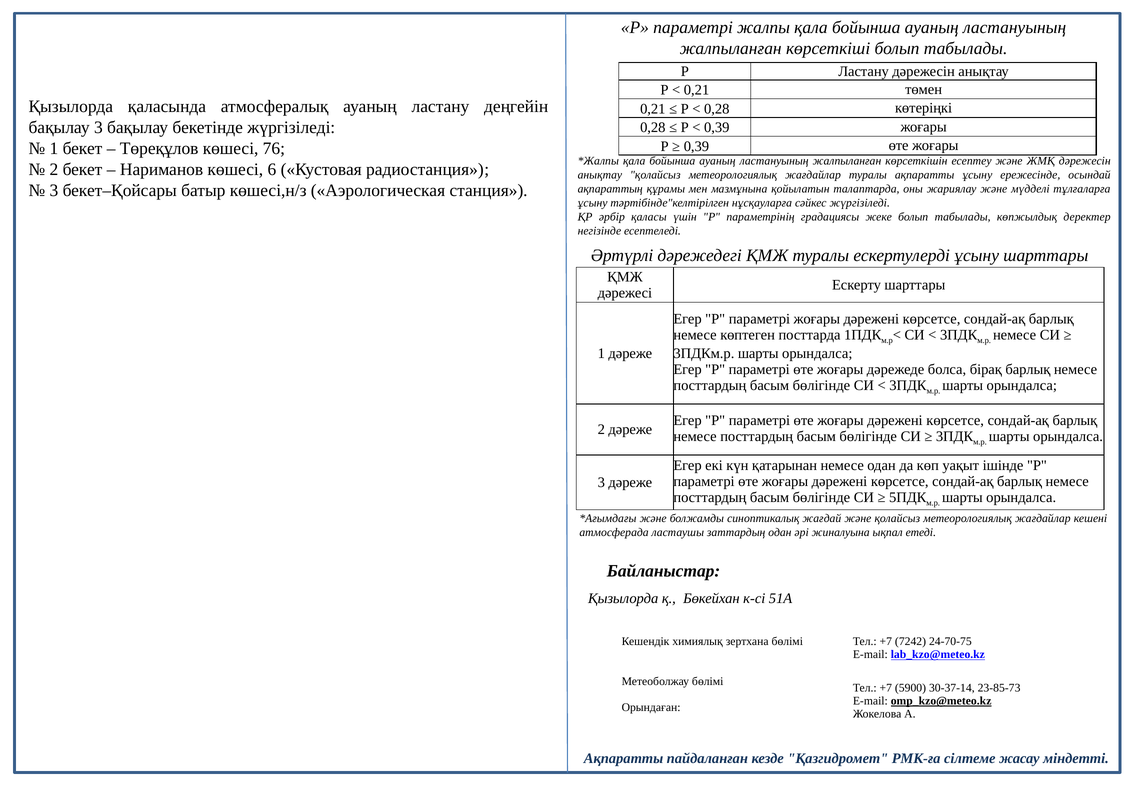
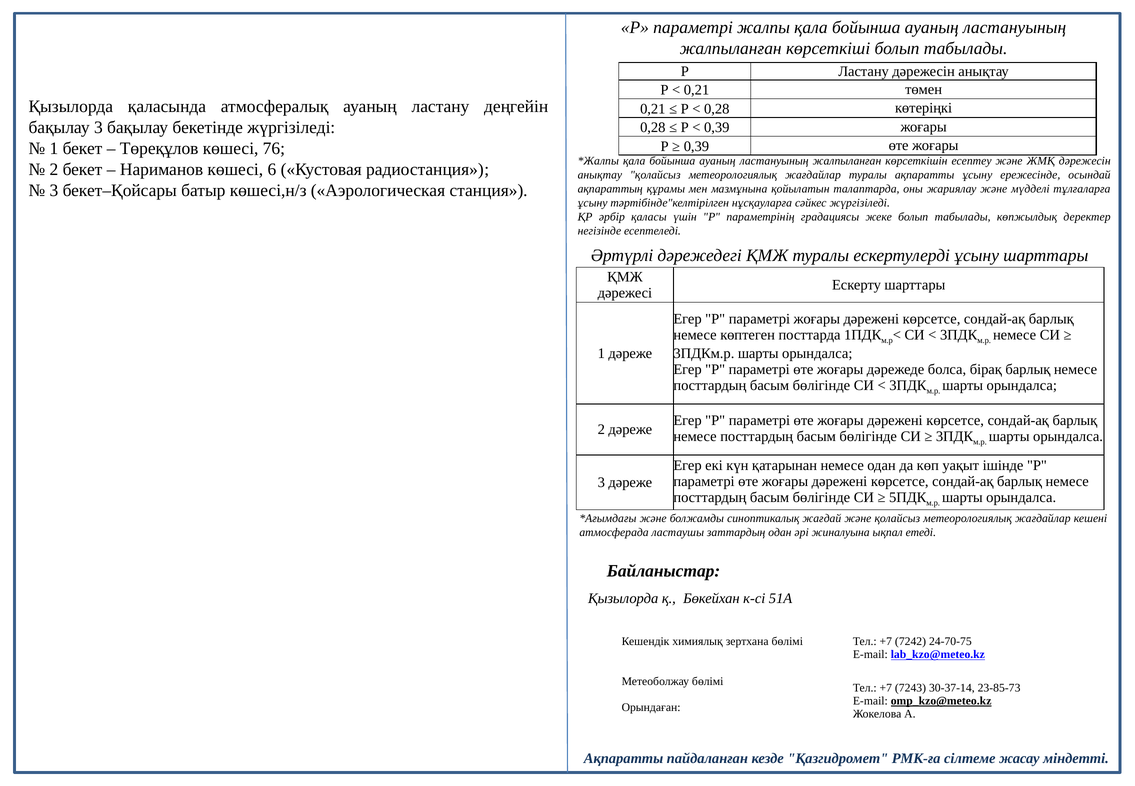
5900: 5900 -> 7243 (910, 688)
